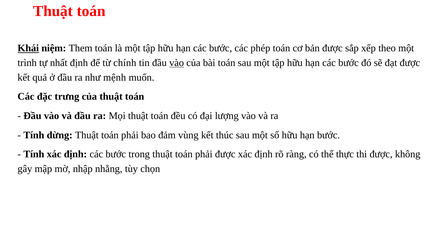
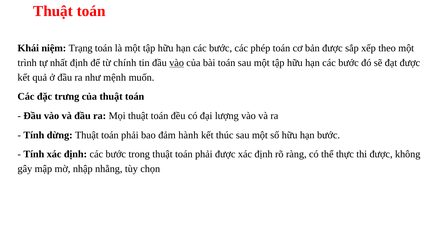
Khái underline: present -> none (28, 48)
Them: Them -> Trạng (81, 48)
vùng: vùng -> hành (188, 135)
